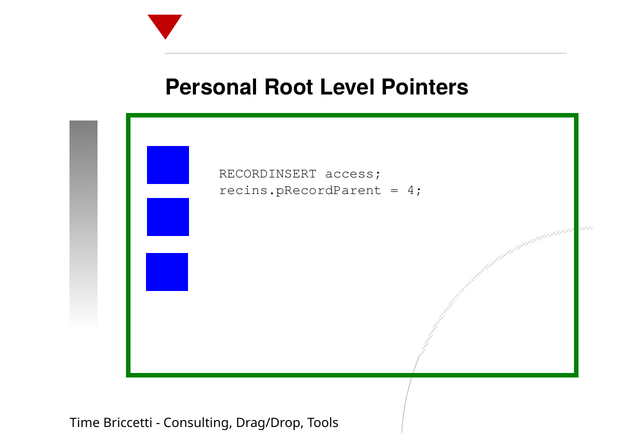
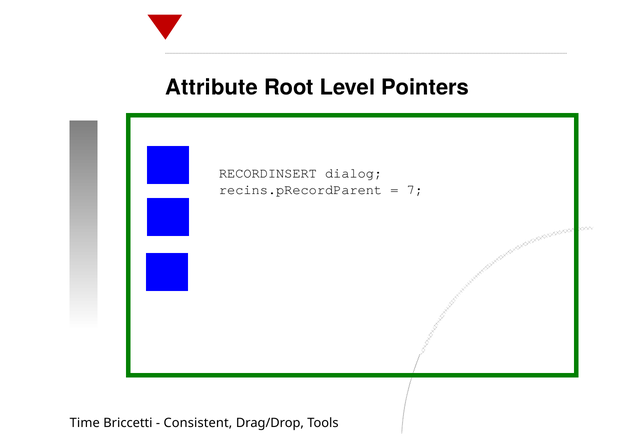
Personal: Personal -> Attribute (211, 87)
access: access -> dialog (354, 173)
4: 4 -> 7 (415, 190)
Consulting: Consulting -> Consistent (198, 422)
